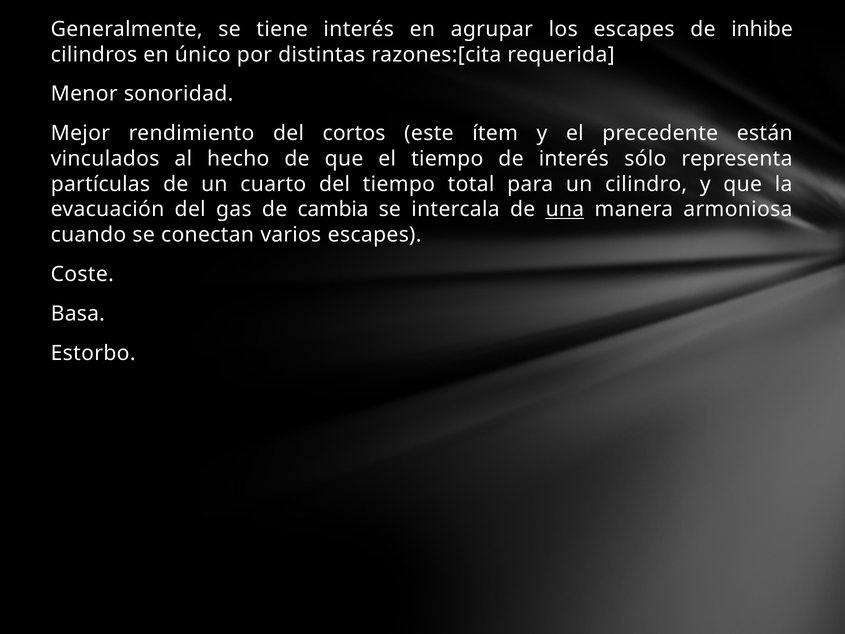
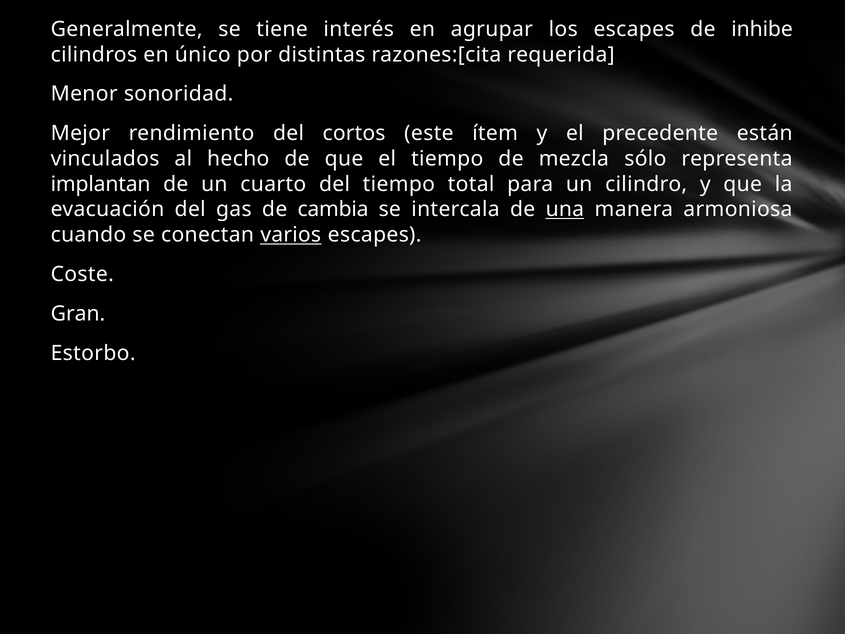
de interés: interés -> mezcla (574, 159)
partículas: partículas -> implantan (101, 184)
varios underline: none -> present (291, 235)
Basa: Basa -> Gran (78, 314)
